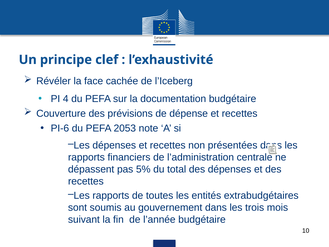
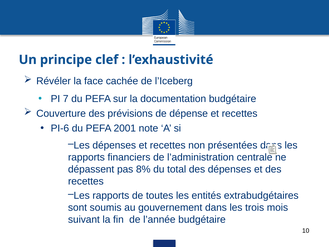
4: 4 -> 7 (66, 99)
2053: 2053 -> 2001 (125, 128)
5%: 5% -> 8% (143, 169)
